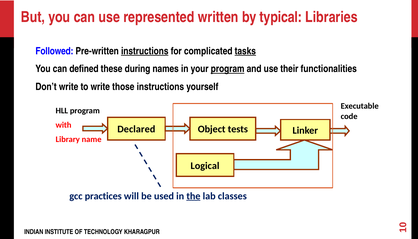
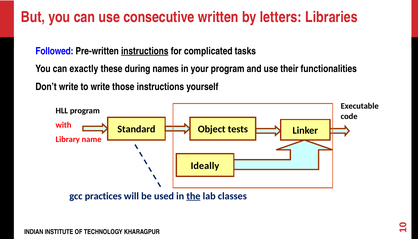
represented: represented -> consecutive (159, 17)
typical: typical -> letters (281, 17)
tasks underline: present -> none (245, 51)
defined: defined -> exactly (84, 69)
program underline: present -> none (228, 69)
Declared: Declared -> Standard (136, 129)
Logical: Logical -> Ideally (205, 166)
